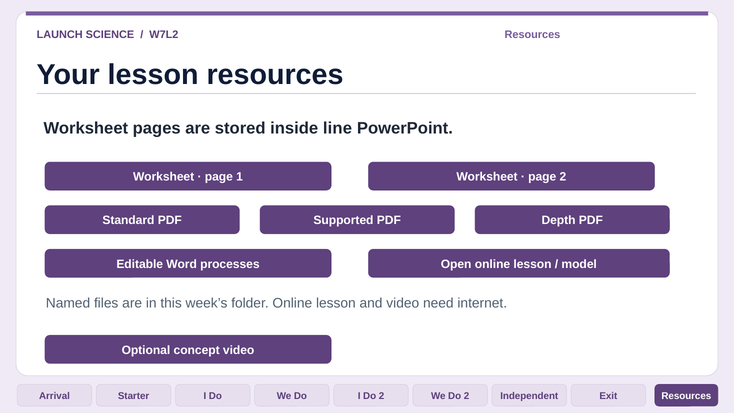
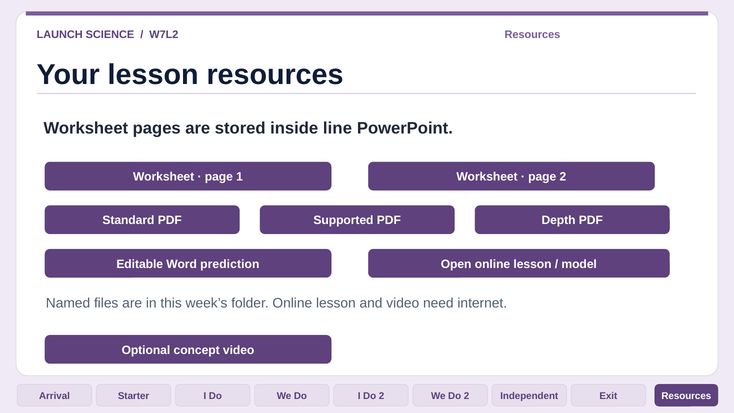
processes: processes -> prediction (230, 264)
